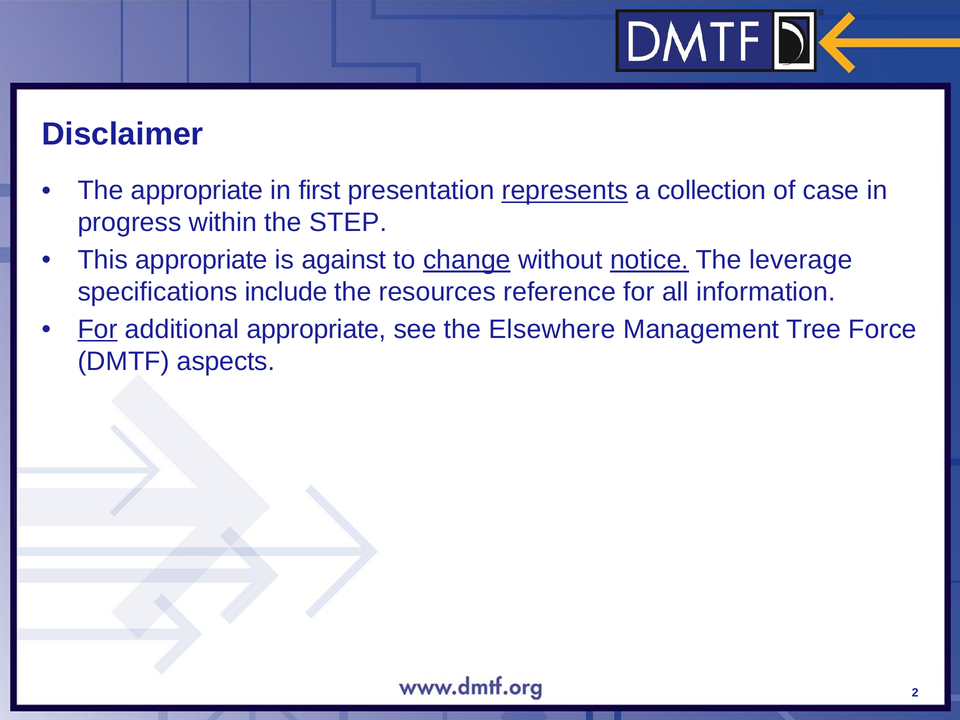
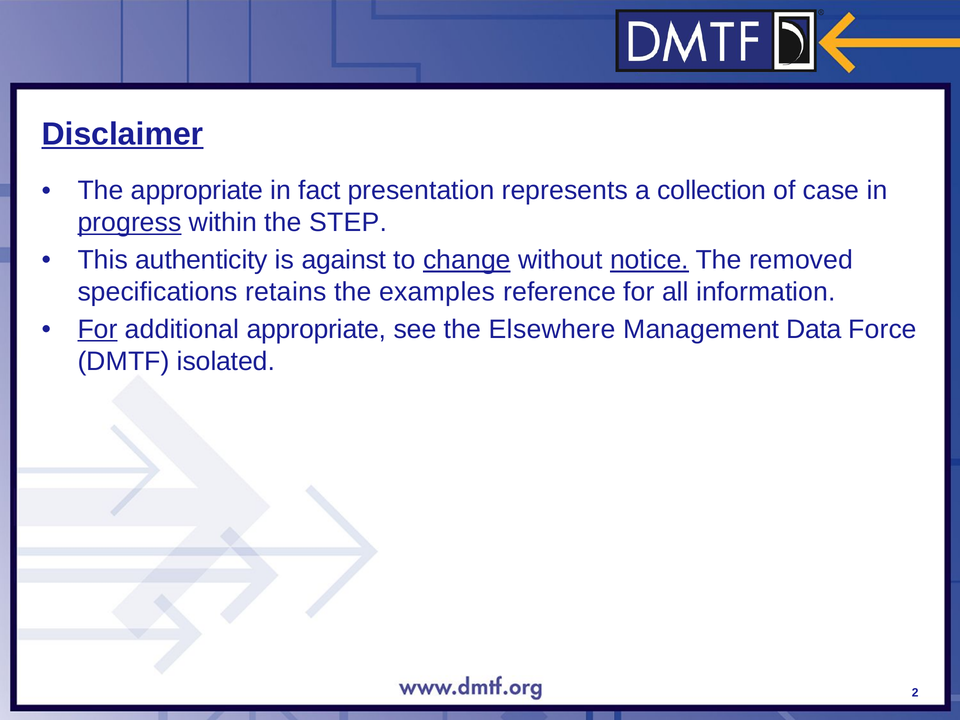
Disclaimer underline: none -> present (122, 134)
first: first -> fact (319, 191)
represents underline: present -> none (565, 191)
progress underline: none -> present (130, 223)
This appropriate: appropriate -> authenticity (202, 260)
leverage: leverage -> removed (801, 260)
include: include -> retains (286, 292)
resources: resources -> examples (437, 292)
Tree: Tree -> Data (814, 329)
aspects: aspects -> isolated (226, 361)
